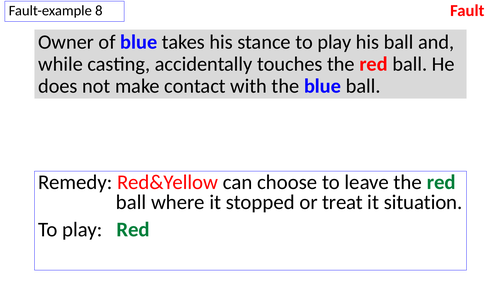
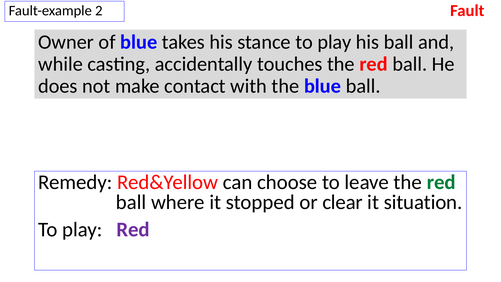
8: 8 -> 2 (99, 11)
treat: treat -> clear (343, 202)
Red colour: green -> purple (133, 229)
